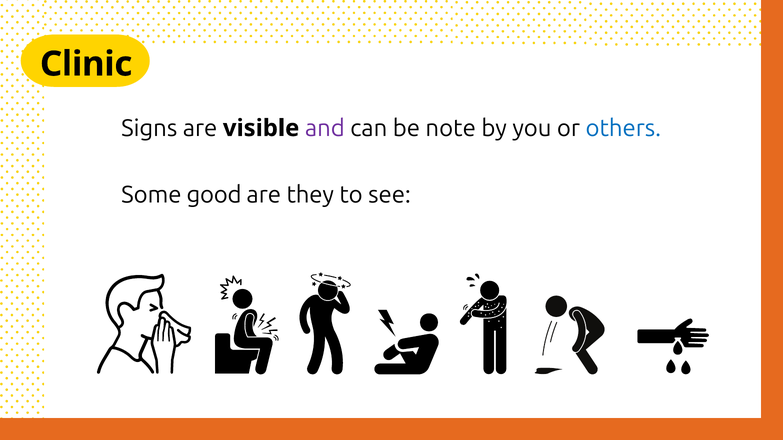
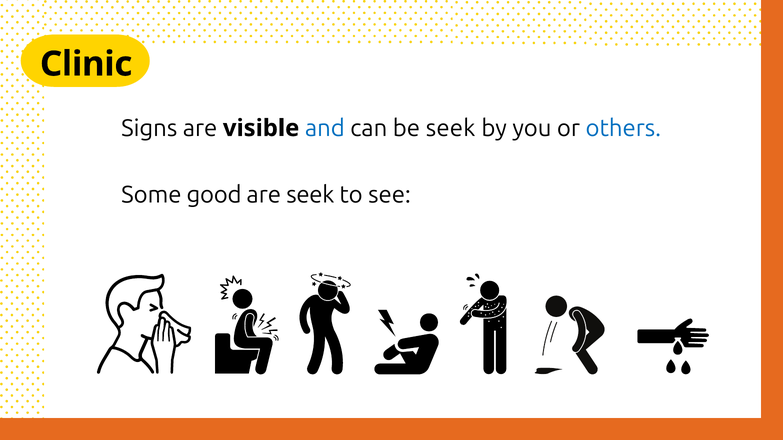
and colour: purple -> blue (325, 128)
be note: note -> seek (451, 128)
are they: they -> seek (310, 195)
